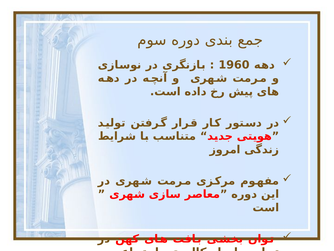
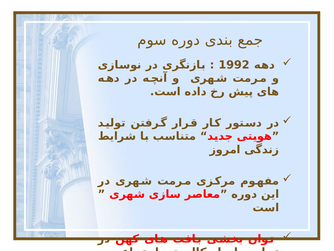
1960: 1960 -> 1992 (234, 65)
